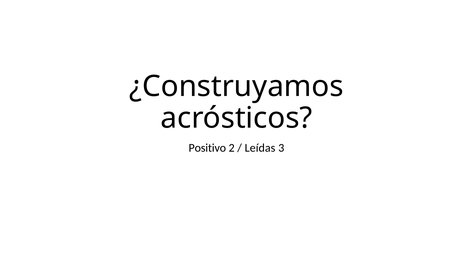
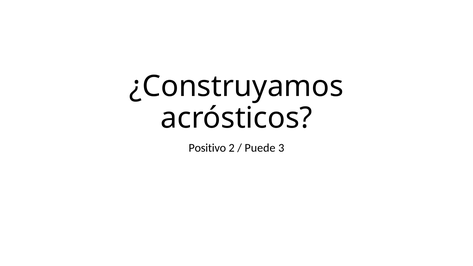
Leídas: Leídas -> Puede (260, 148)
